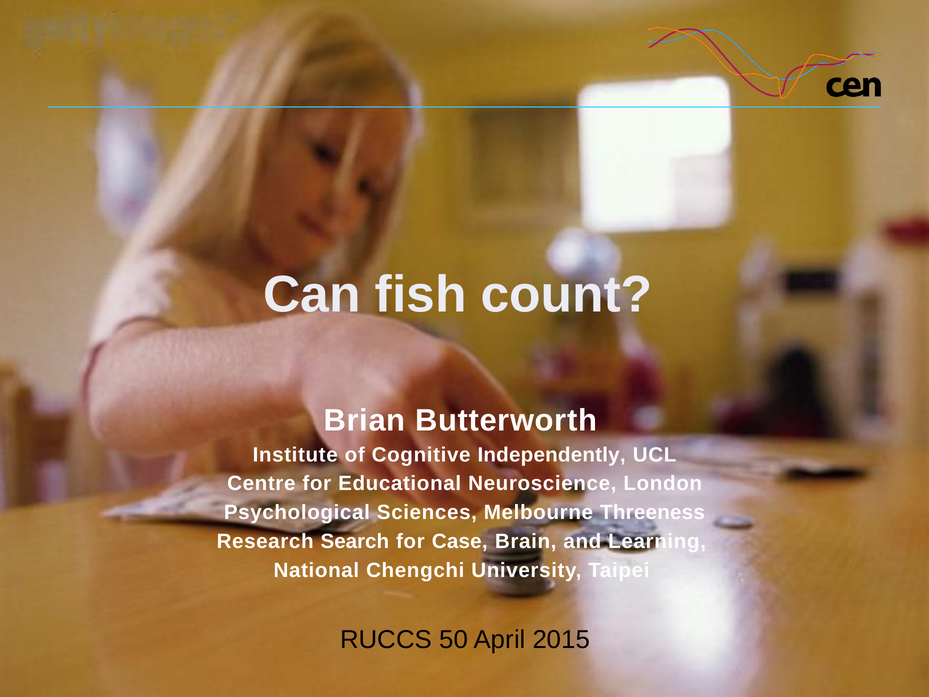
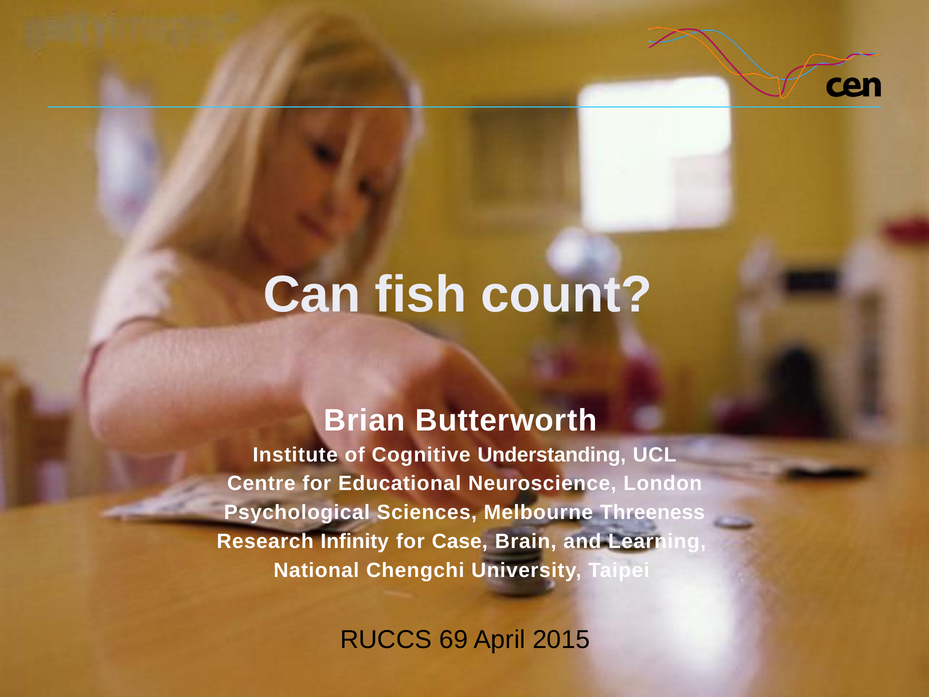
Independently: Independently -> Understanding (552, 455)
Search: Search -> Infinity (355, 541)
50: 50 -> 69 (454, 640)
